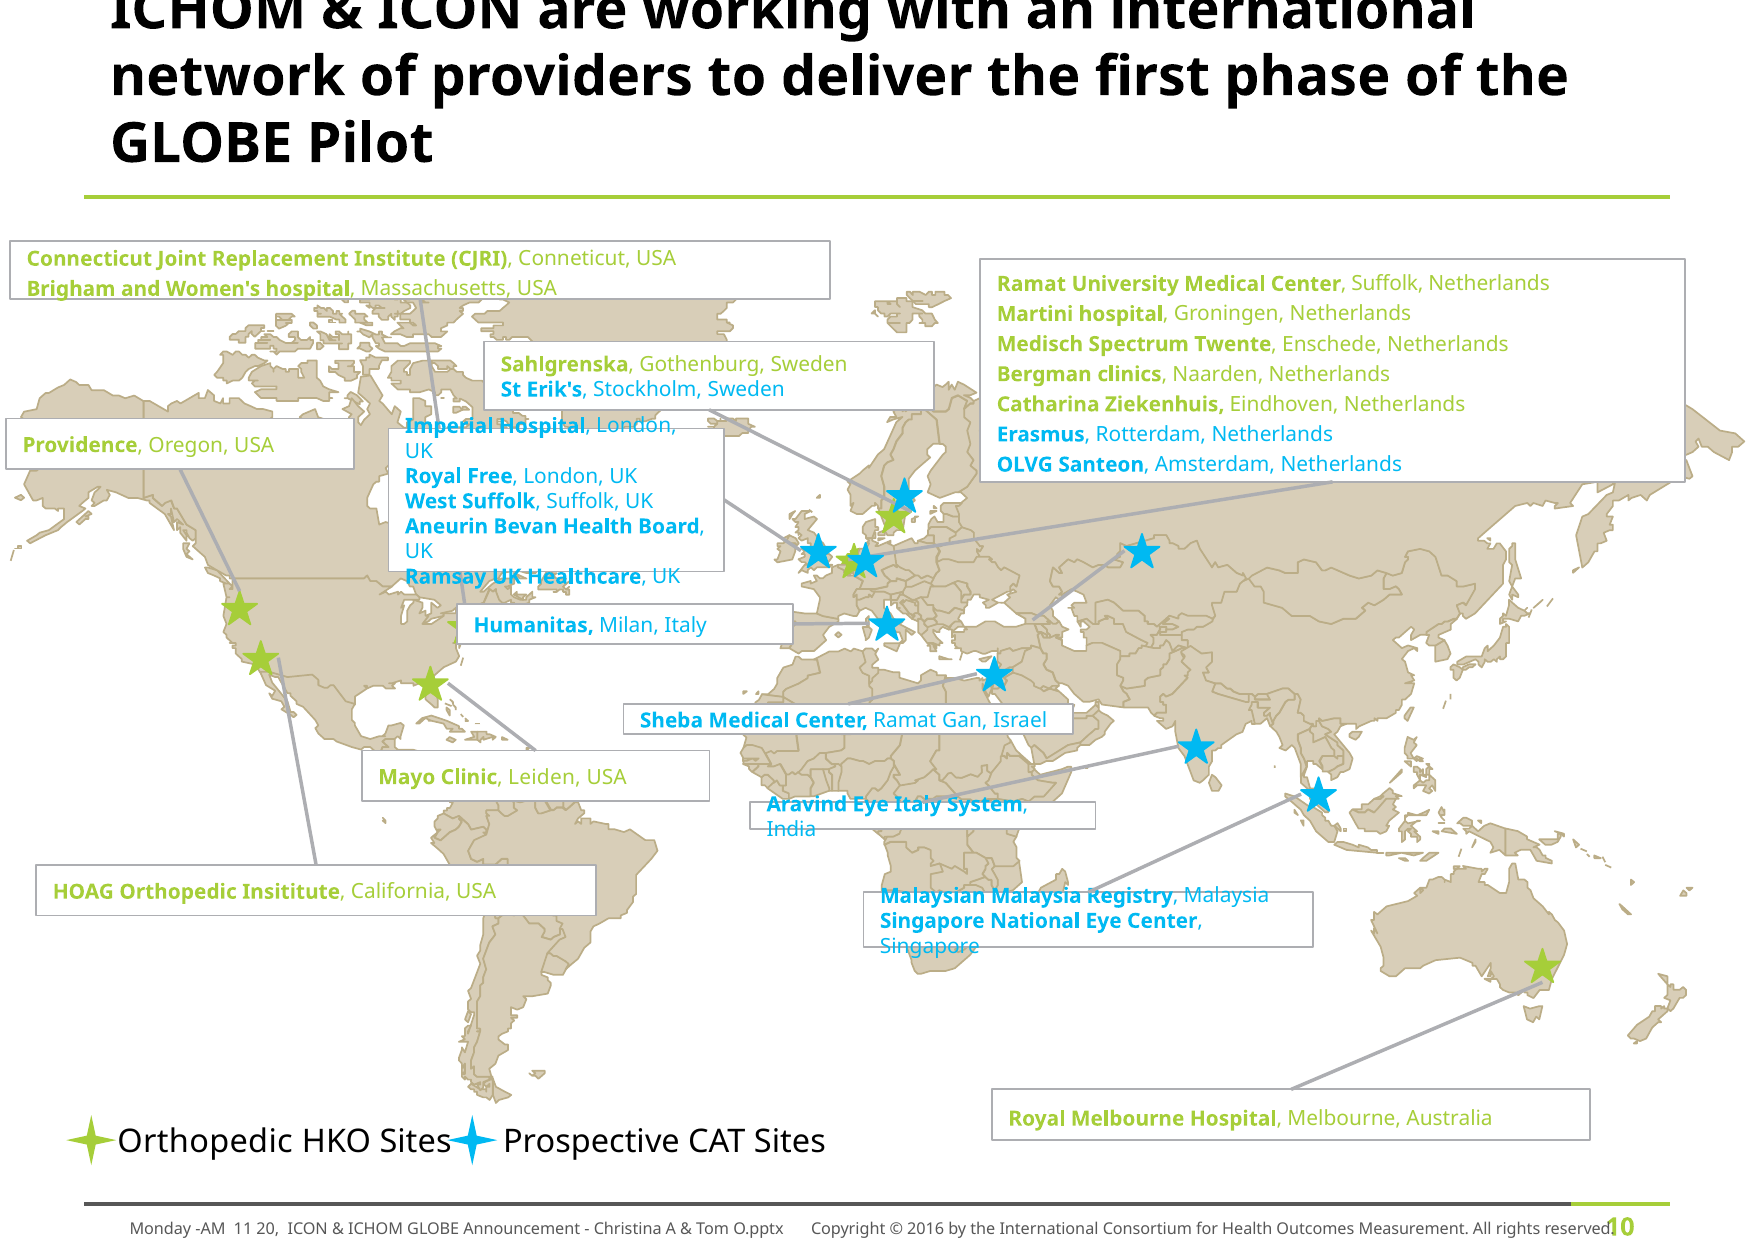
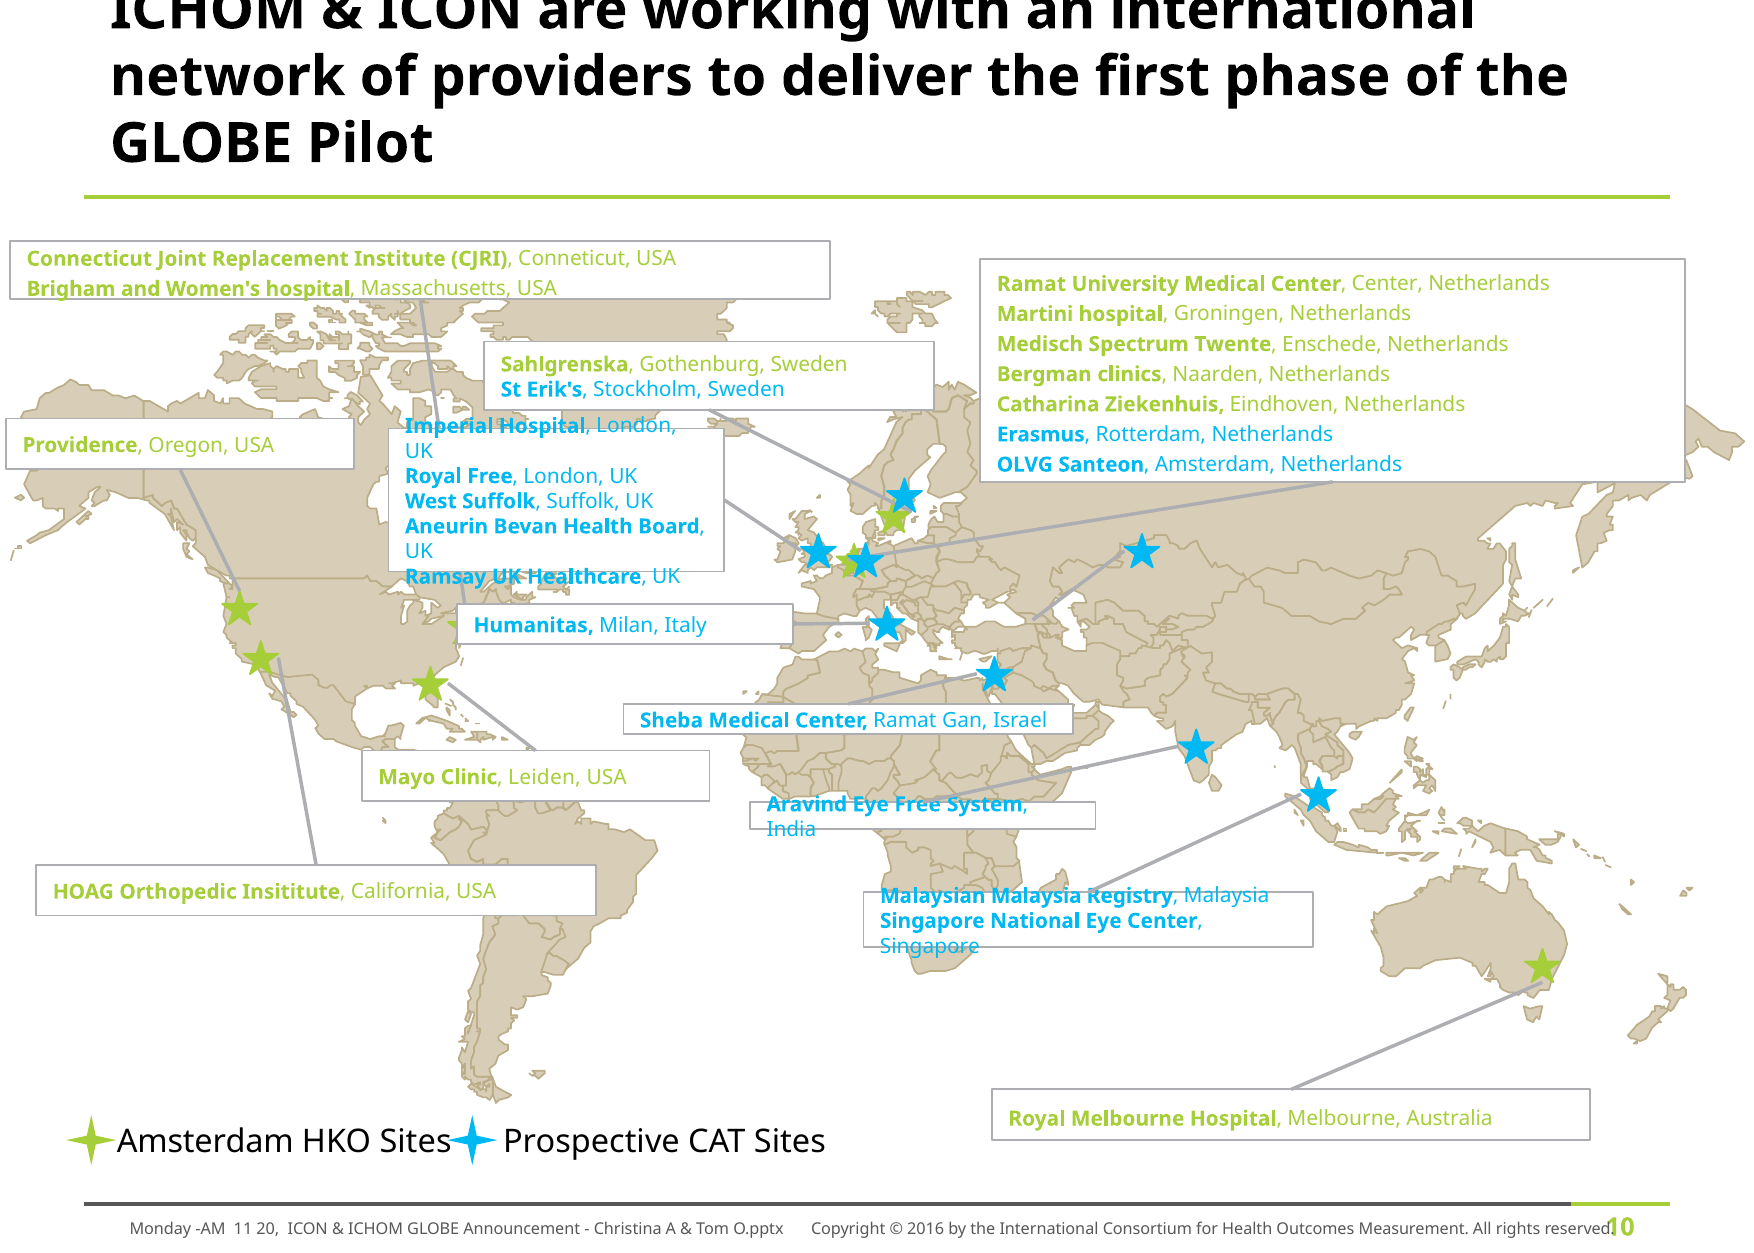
Center Suffolk: Suffolk -> Center (1387, 284)
Eye Italy: Italy -> Free (918, 804)
Orthopedic: Orthopedic -> Amsterdam (205, 1142)
